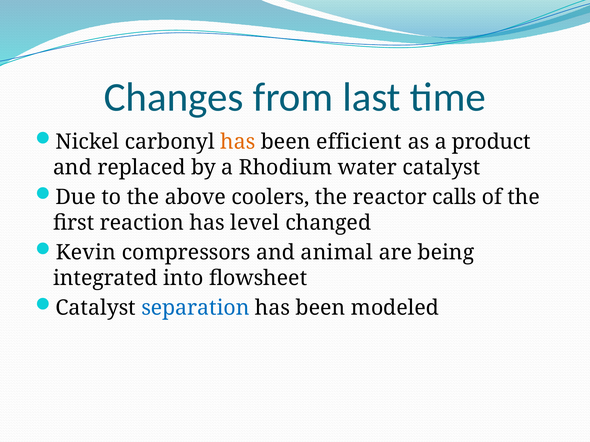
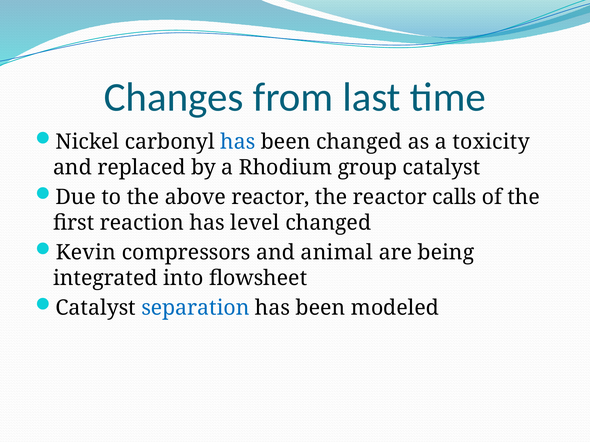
has colour: orange -> blue (238, 142)
been efficient: efficient -> changed (359, 142)
product: product -> toxicity (491, 142)
water: water -> group (367, 168)
above coolers: coolers -> reactor (271, 197)
